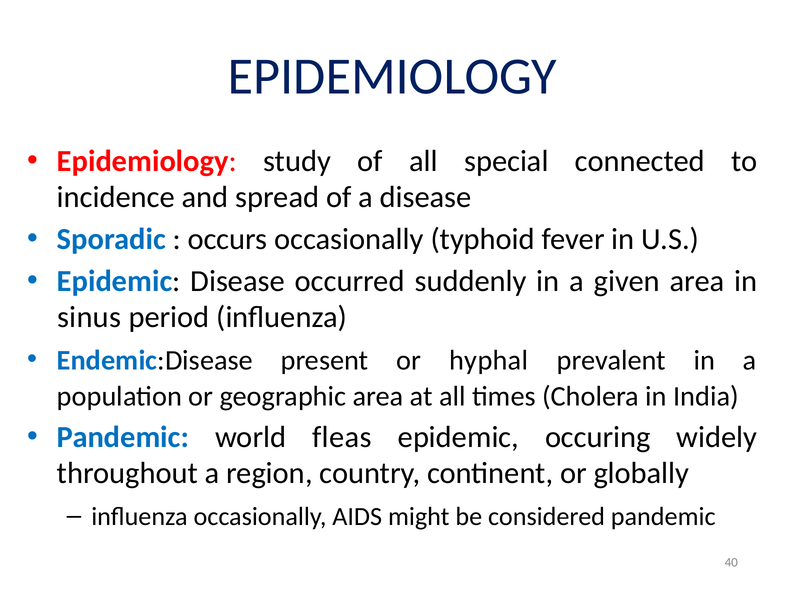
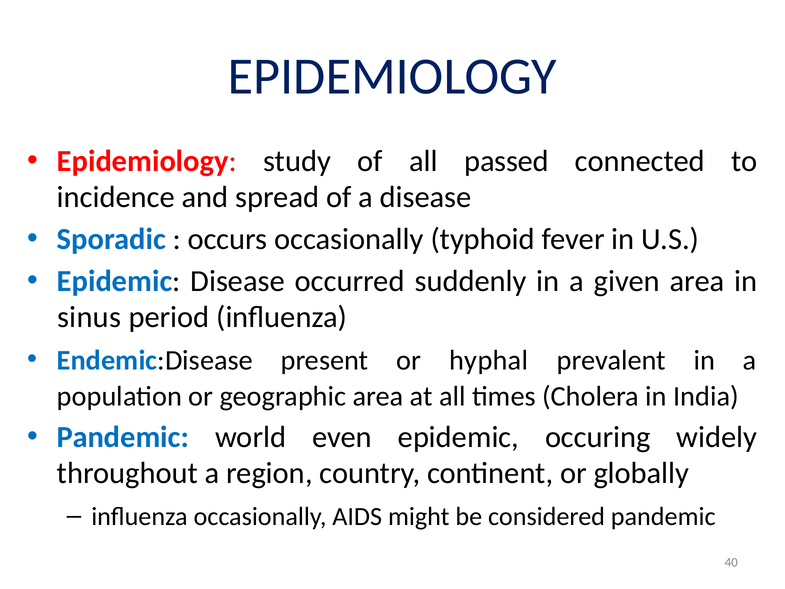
special: special -> passed (507, 161)
fleas: fleas -> even (342, 437)
